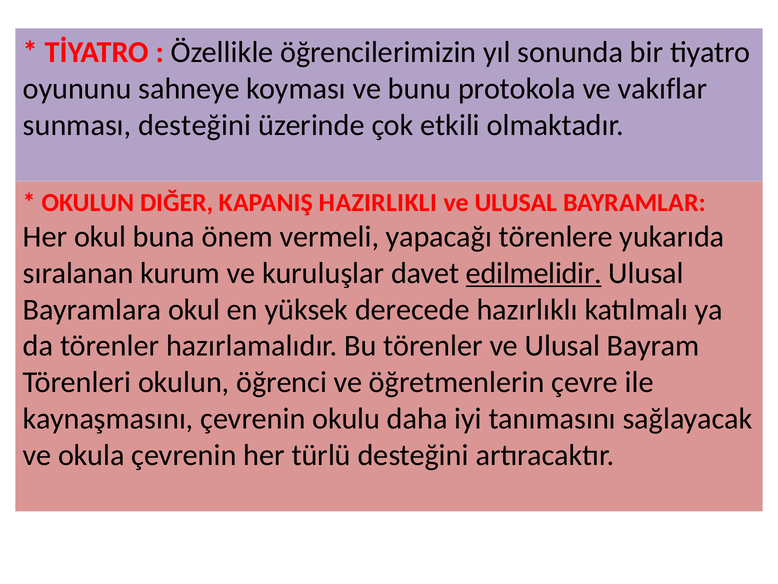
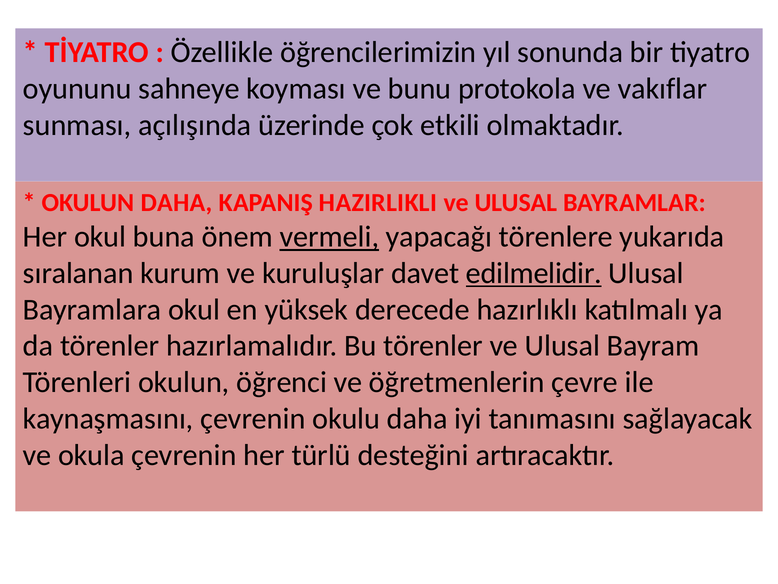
sunması desteğini: desteğini -> açılışında (195, 125)
OKULUN DIĞER: DIĞER -> DAHA (176, 203)
vermeli underline: none -> present (329, 237)
